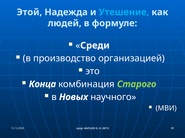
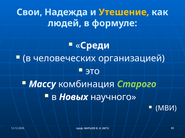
Этой: Этой -> Свои (29, 12)
Утешение colour: light blue -> yellow (124, 12)
производство: производство -> человеческих (65, 59)
Конца: Конца -> Массу (42, 85)
